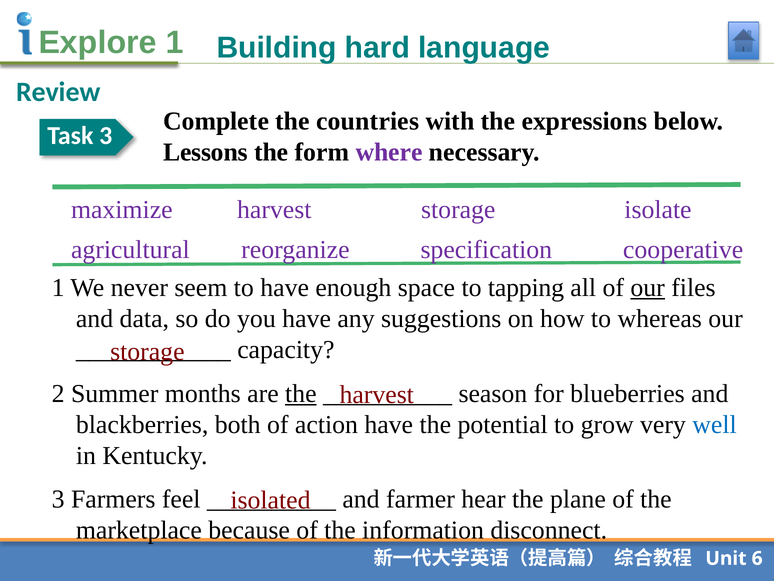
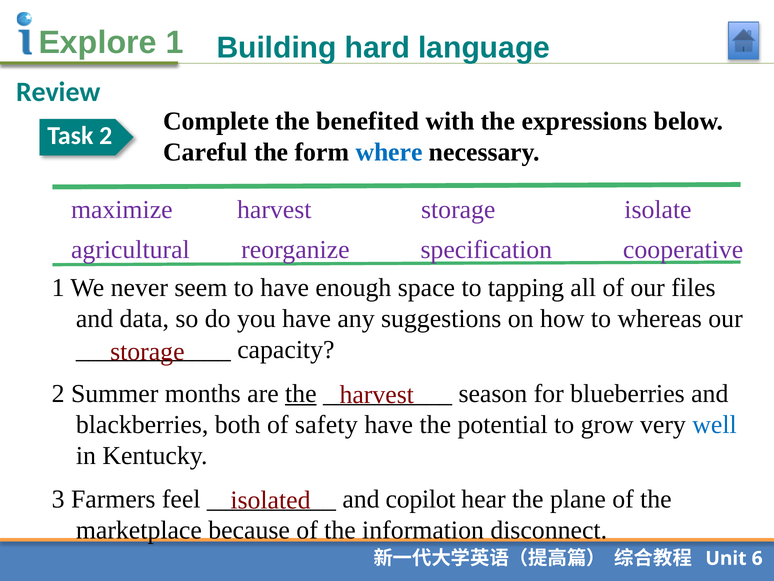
countries: countries -> benefited (368, 121)
Task 3: 3 -> 2 (106, 135)
Lessons: Lessons -> Careful (205, 152)
where colour: purple -> blue (389, 152)
our underline: present -> none (648, 287)
action: action -> safety (326, 424)
farmer: farmer -> copilot (421, 499)
